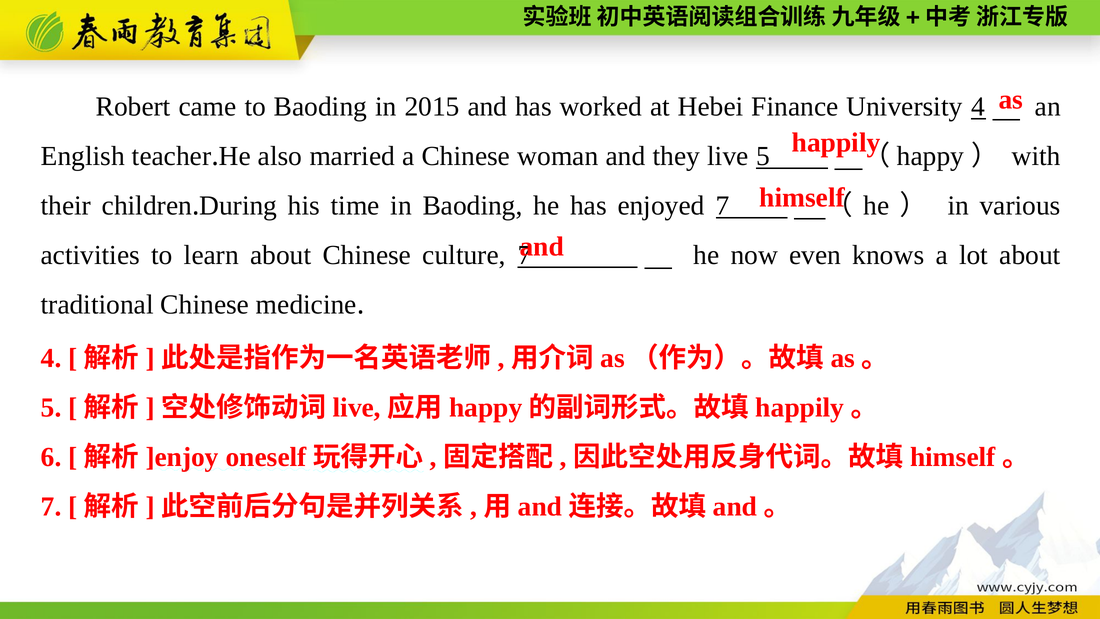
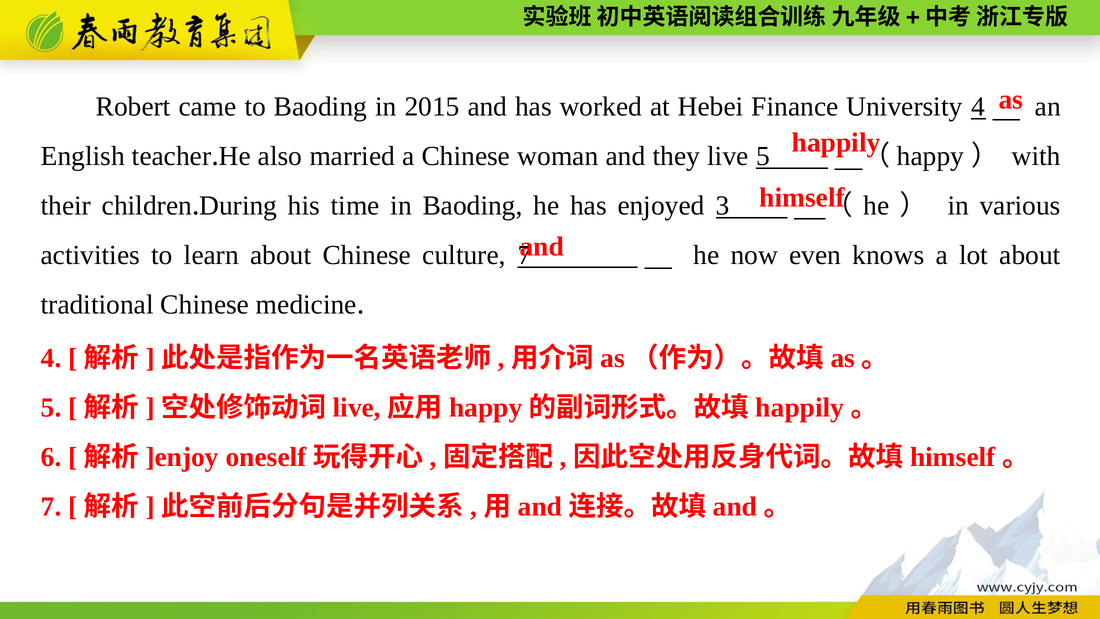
enjoyed 7: 7 -> 3 (723, 205)
